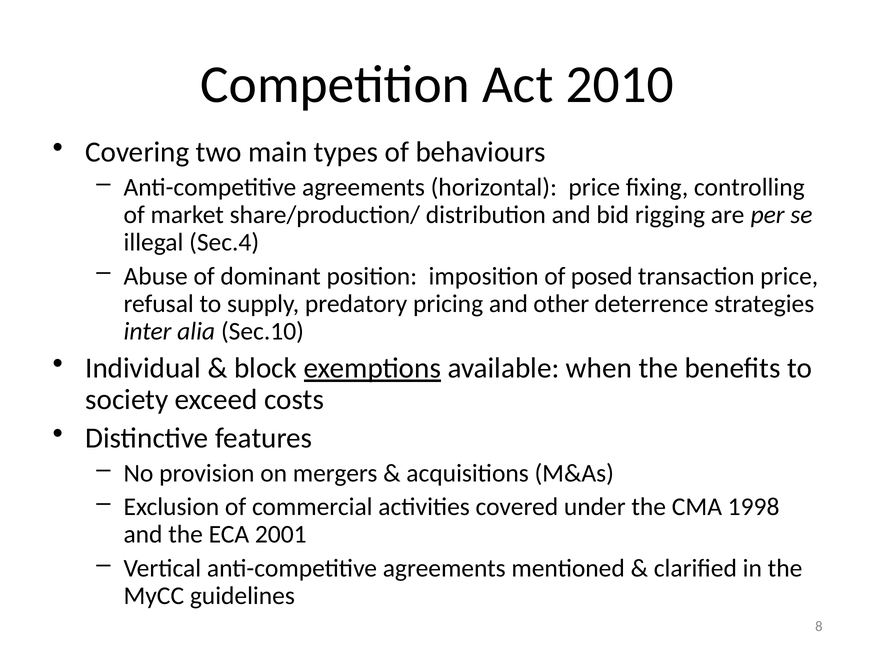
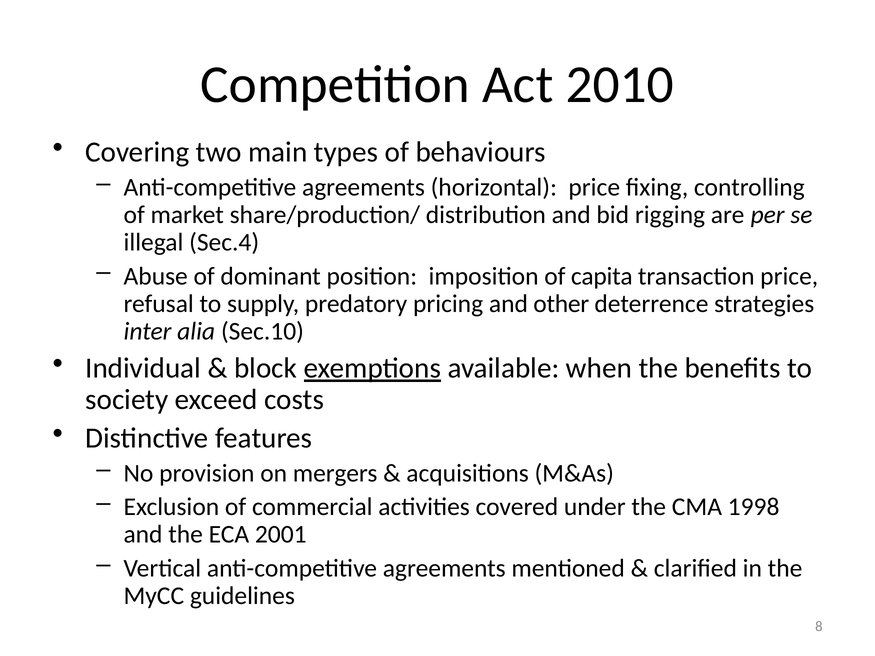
posed: posed -> capita (602, 276)
